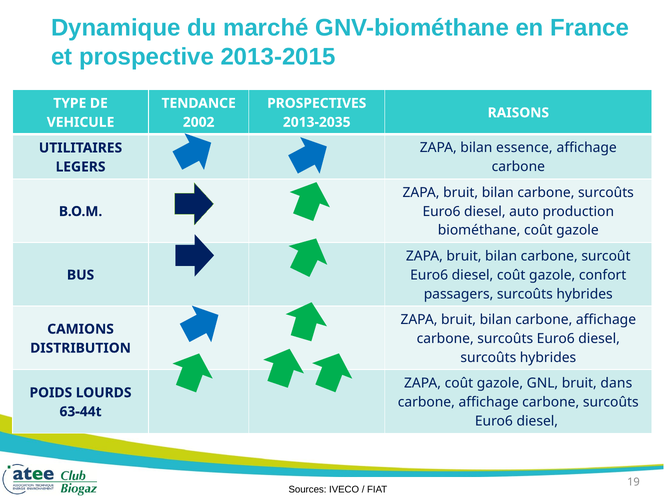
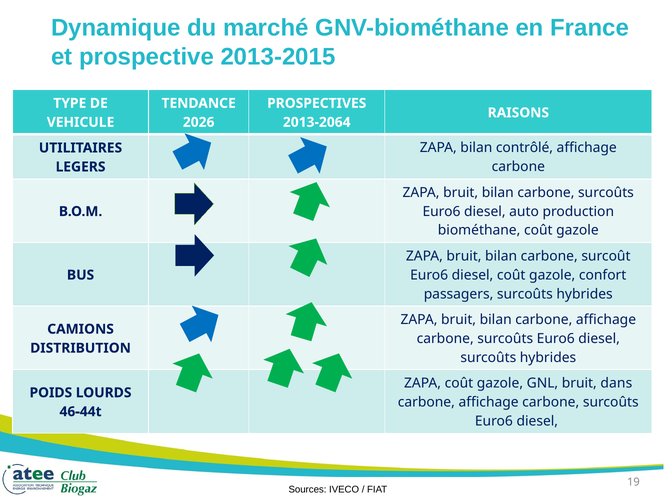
2002: 2002 -> 2026 (199, 122)
2013-2035: 2013-2035 -> 2013-2064 (317, 122)
essence: essence -> contrôlé (524, 148)
63-44t: 63-44t -> 46-44t (81, 411)
